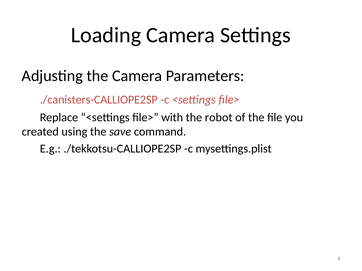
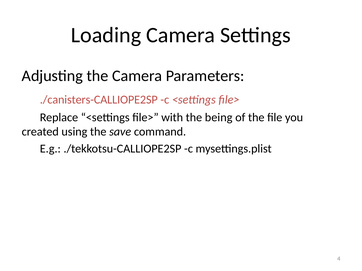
robot: robot -> being (219, 118)
